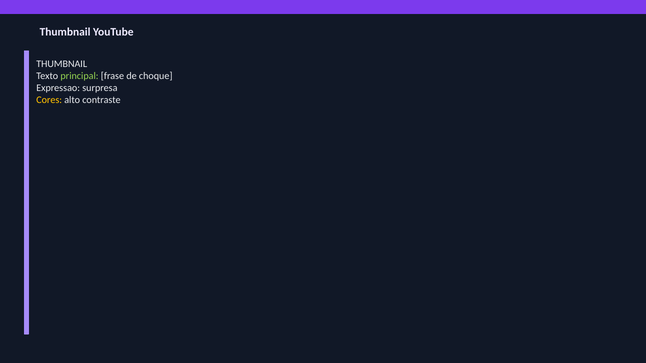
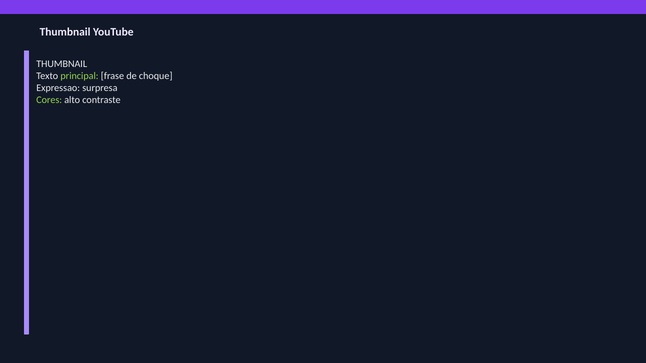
Cores colour: yellow -> light green (49, 100)
